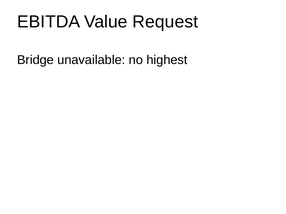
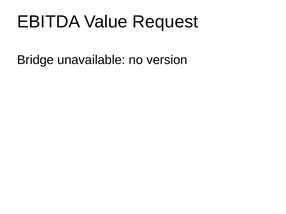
highest: highest -> version (167, 60)
